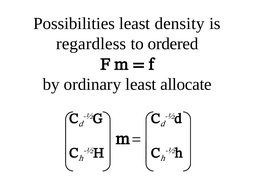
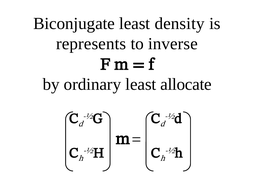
Possibilities: Possibilities -> Biconjugate (74, 24)
regardless: regardless -> represents (91, 44)
ordered: ordered -> inverse (173, 44)
